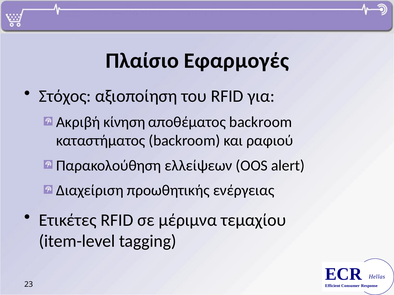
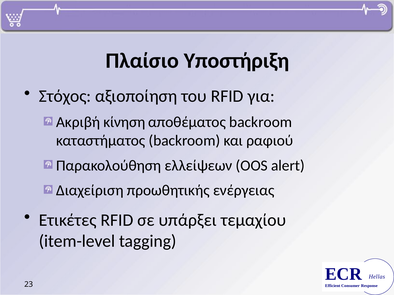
Εφαρμογές: Εφαρμογές -> Υποστήριξη (237, 61)
μέριμνα: μέριμνα -> υπάρξει (188, 220)
